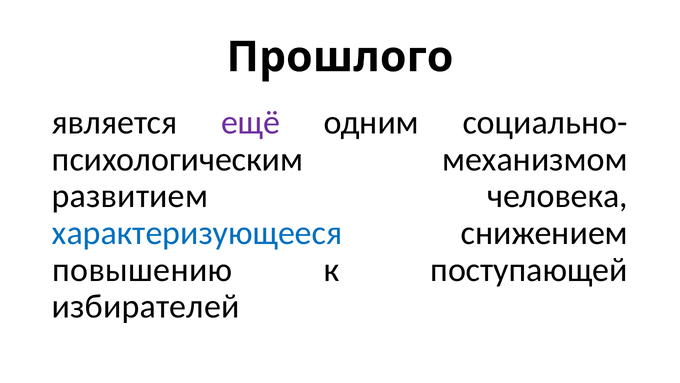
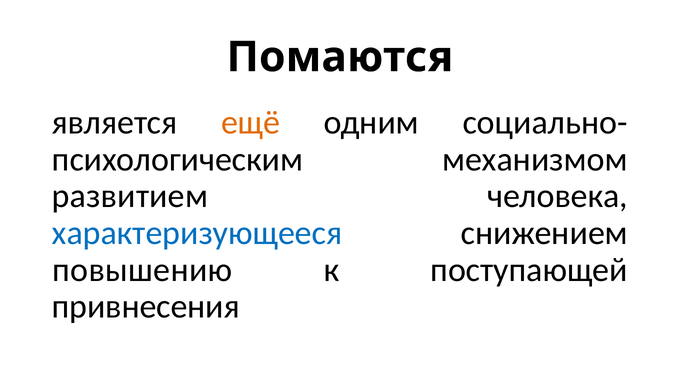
Прошлого: Прошлого -> Помаются (340, 57)
ещё colour: purple -> orange (251, 123)
избирателей: избирателей -> привнесения (146, 306)
